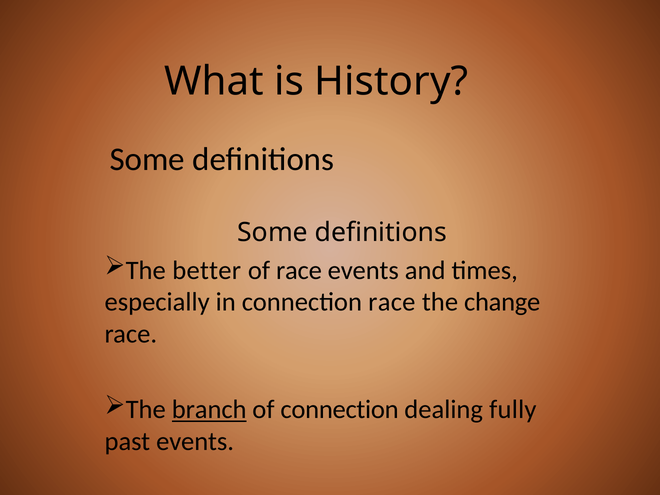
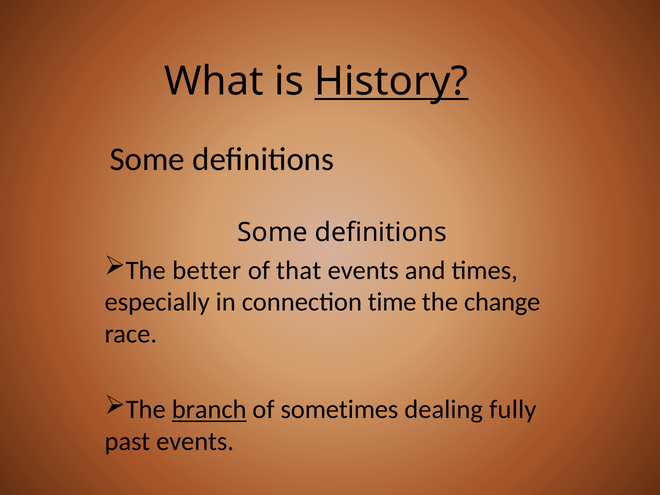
History underline: none -> present (391, 82)
of race: race -> that (299, 270)
connection race: race -> time (392, 302)
of connection: connection -> sometimes (339, 410)
